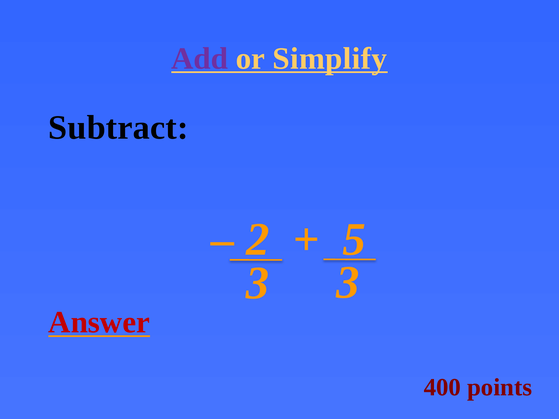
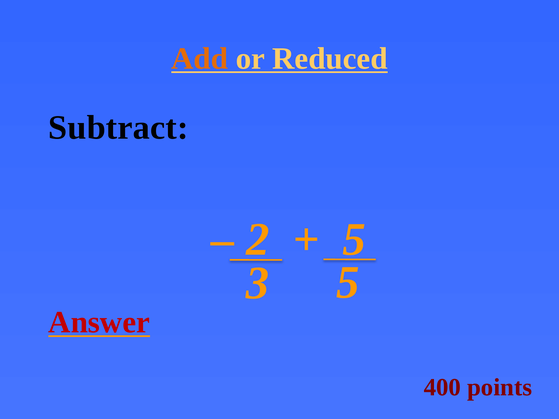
Add colour: purple -> orange (200, 59)
Simplify: Simplify -> Reduced (330, 59)
3 3: 3 -> 5 (348, 283)
